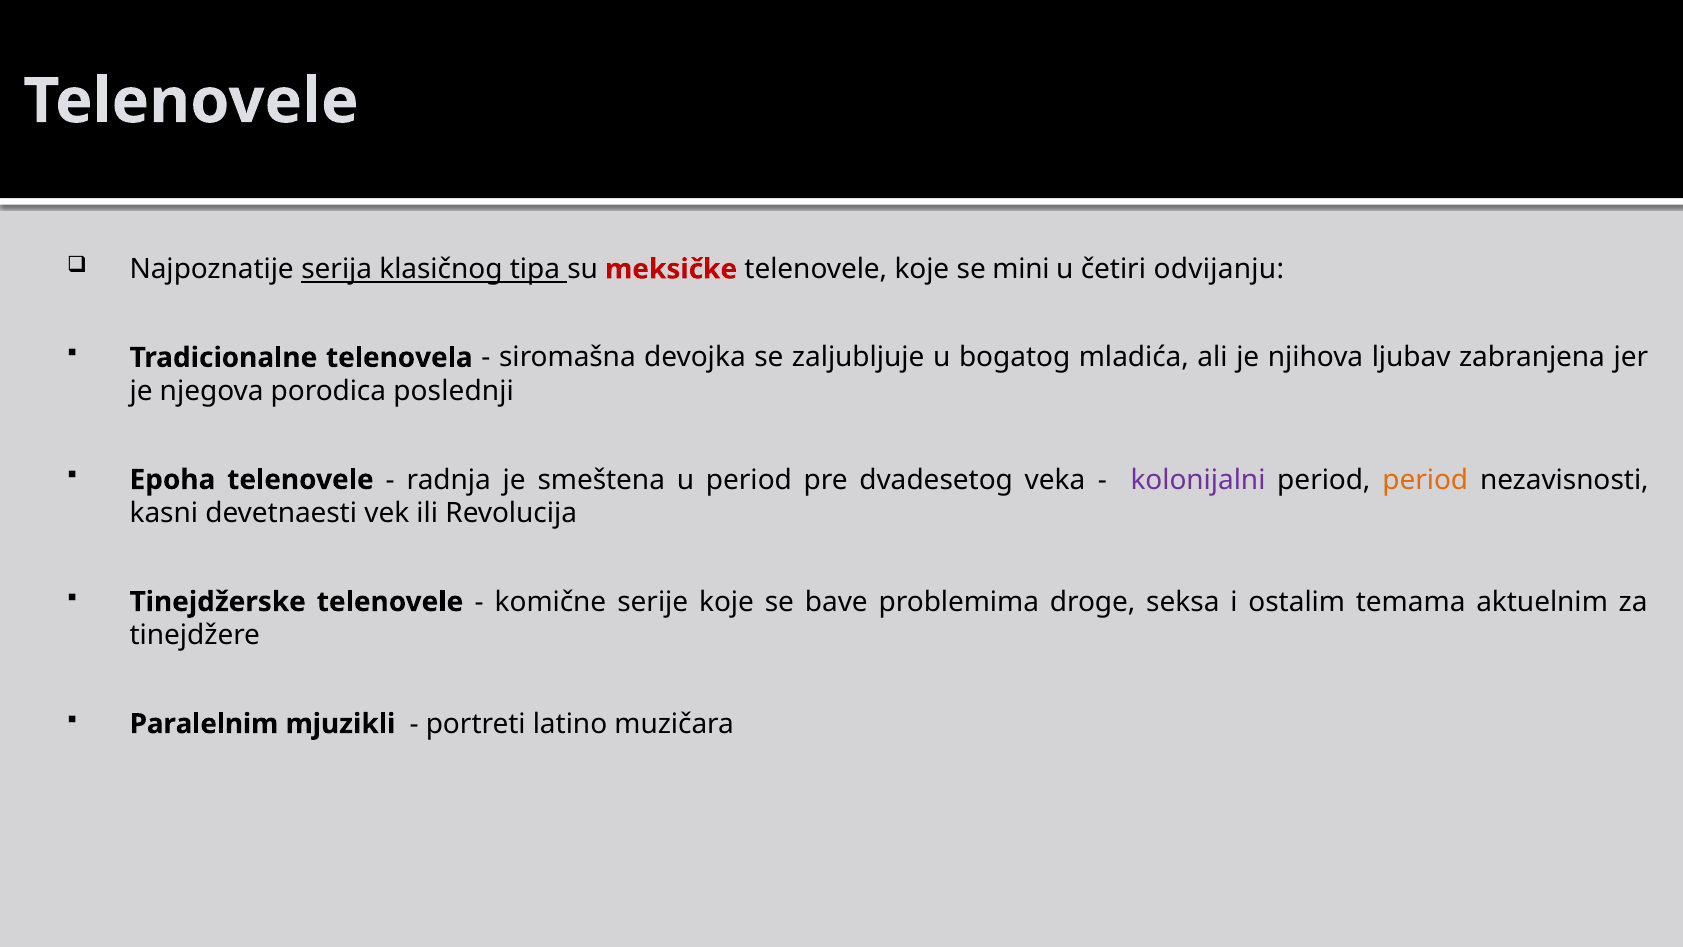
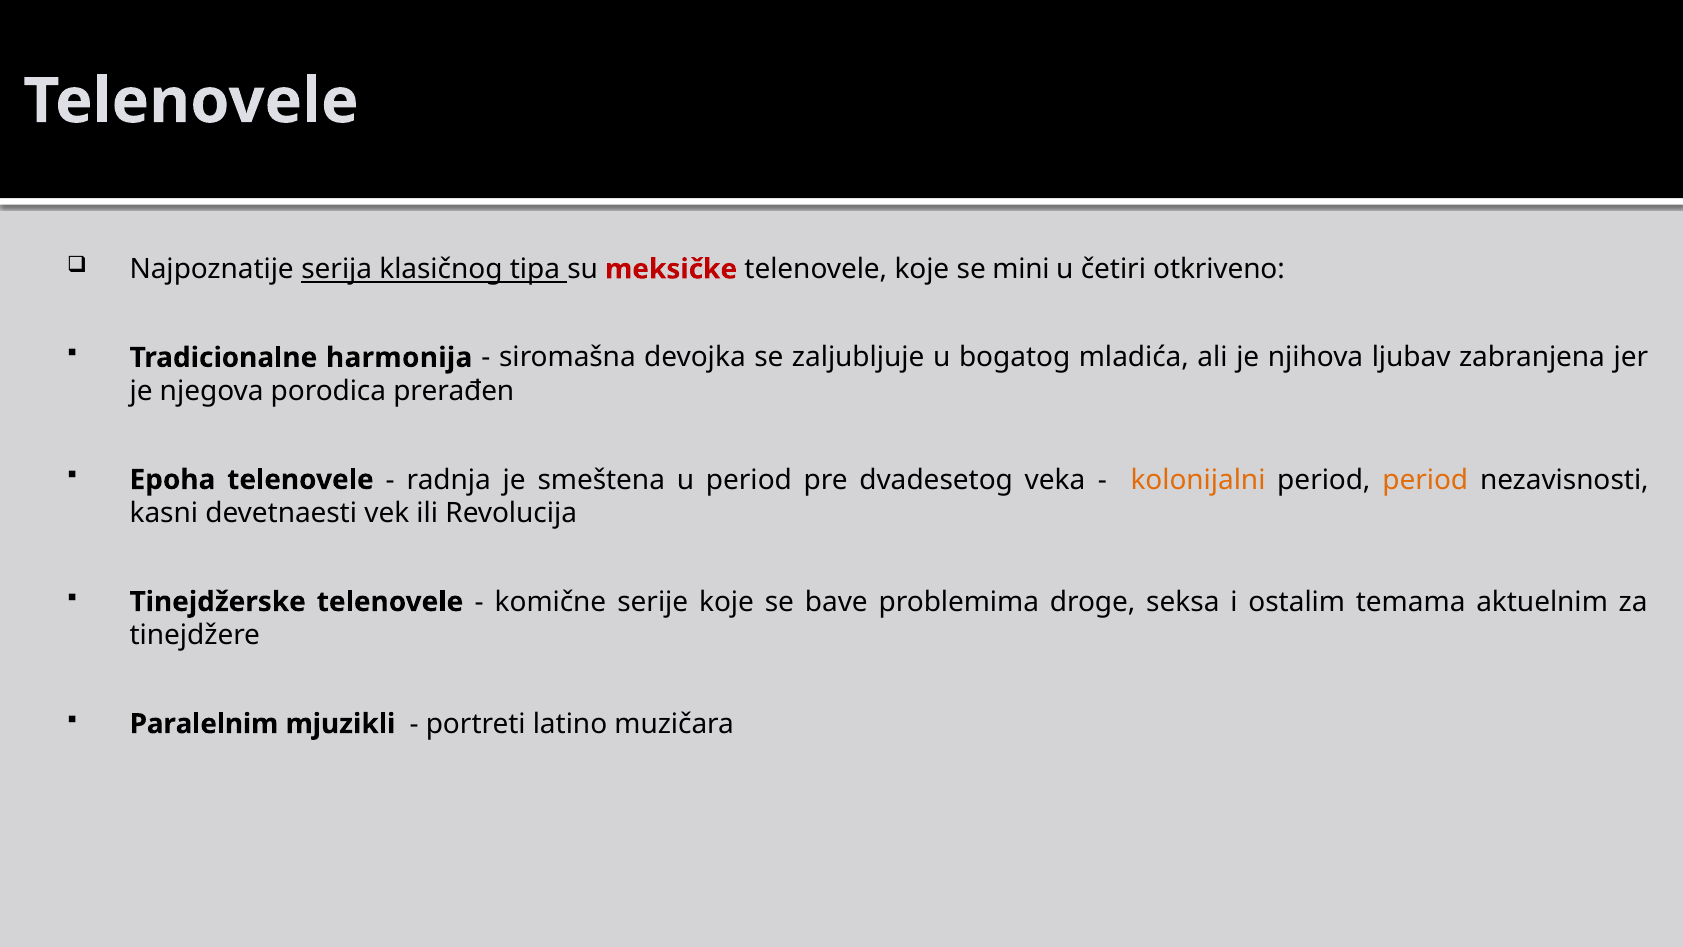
odvijanju: odvijanju -> otkriveno (1219, 269)
telenovela: telenovela -> harmonija (399, 358)
poslednji: poslednji -> prerađen (454, 391)
kolonijalni colour: purple -> orange (1198, 480)
